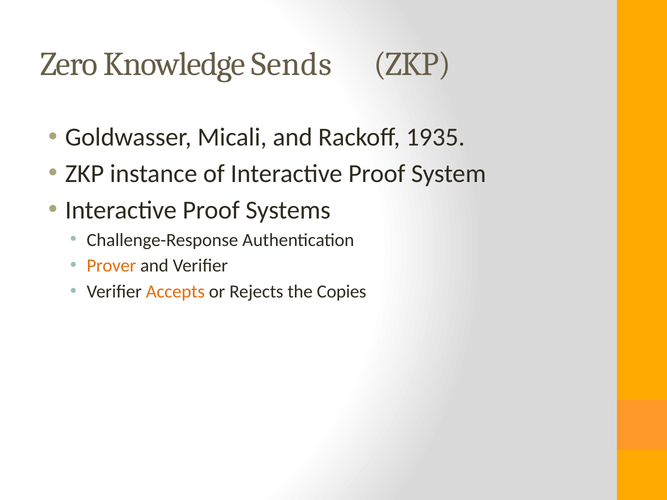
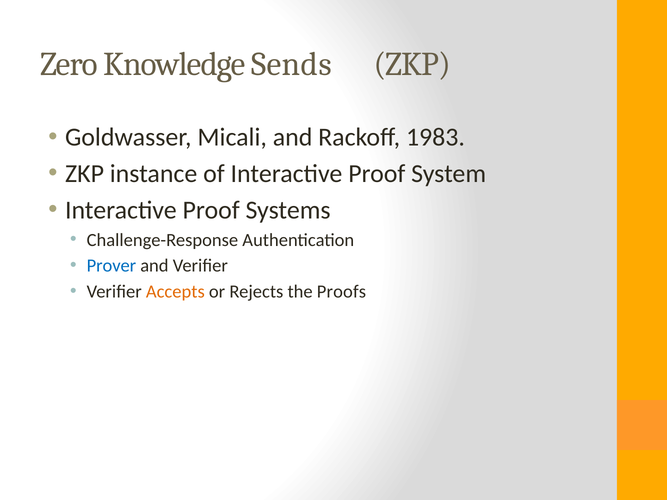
1935: 1935 -> 1983 (436, 137)
Prover colour: orange -> blue (111, 266)
Copies: Copies -> Proofs (341, 292)
